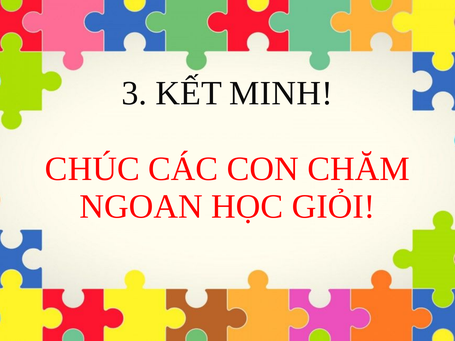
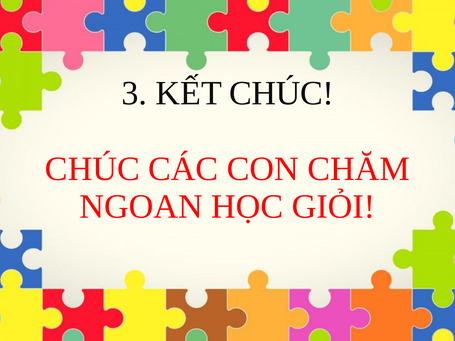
KẾT MINH: MINH -> CHÚC (281, 93)
